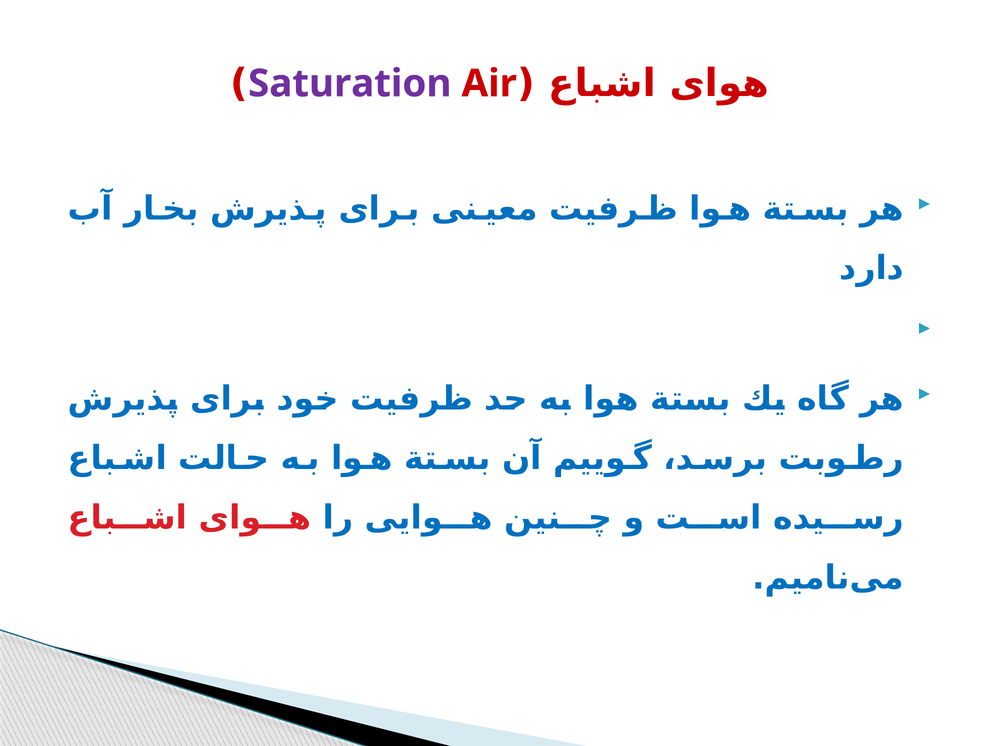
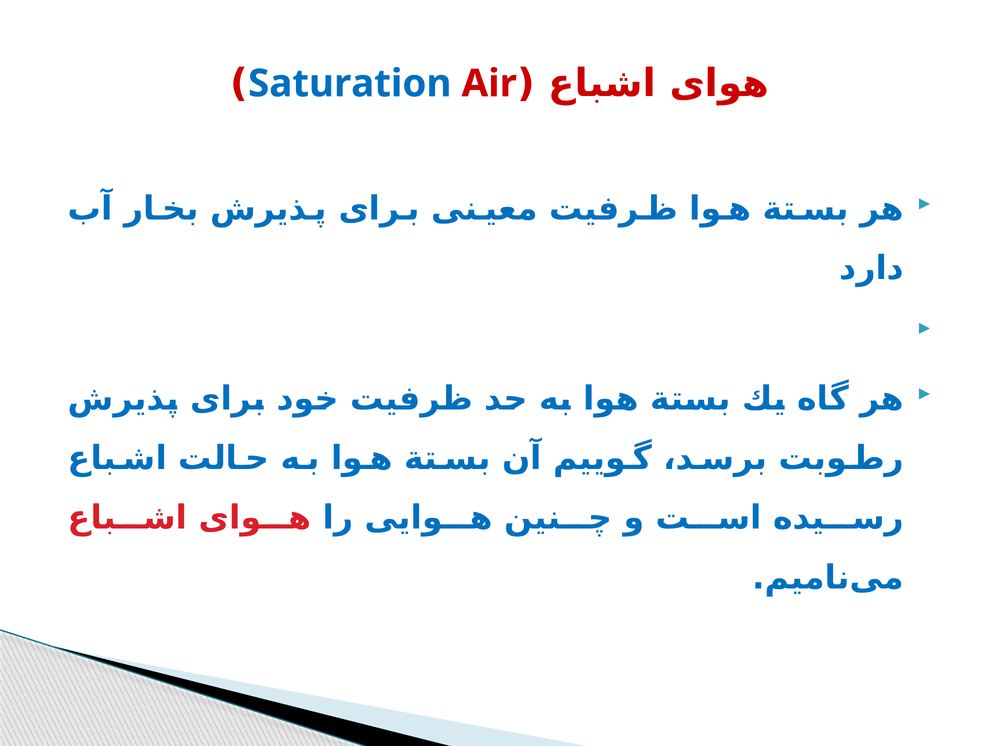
Saturation colour: purple -> blue (350, 84)
